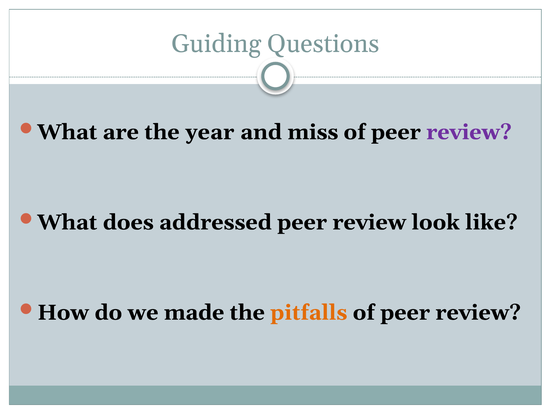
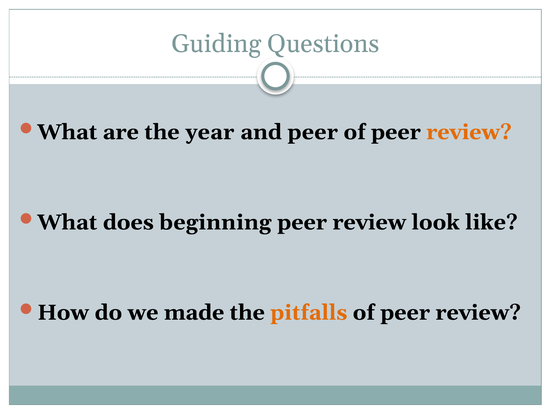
and miss: miss -> peer (313, 132)
review colour: purple -> orange (469, 132)
addressed: addressed -> beginning (215, 222)
